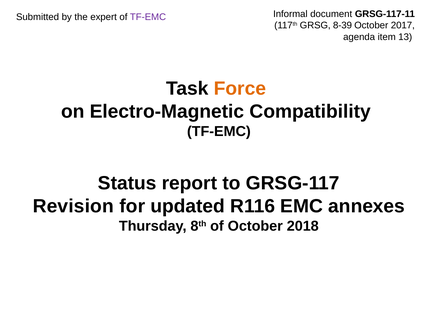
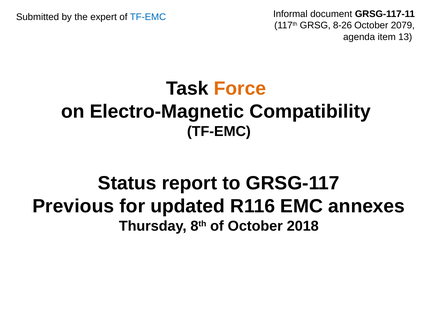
TF-EMC colour: purple -> blue (148, 17)
8-39: 8-39 -> 8-26 (342, 26)
2017: 2017 -> 2079 (403, 26)
Revision: Revision -> Previous (73, 206)
